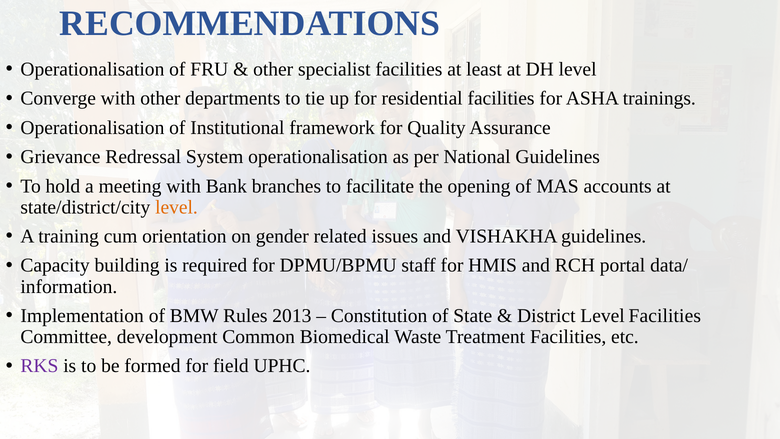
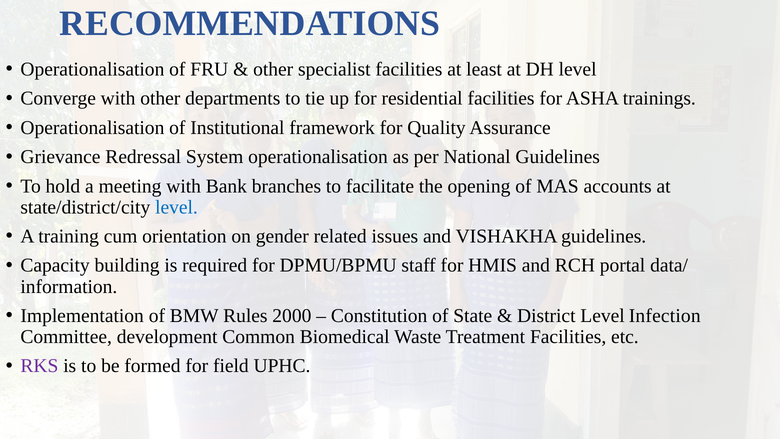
level colour: orange -> blue (176, 207)
2013: 2013 -> 2000 (292, 316)
Level Facilities: Facilities -> Infection (665, 316)
